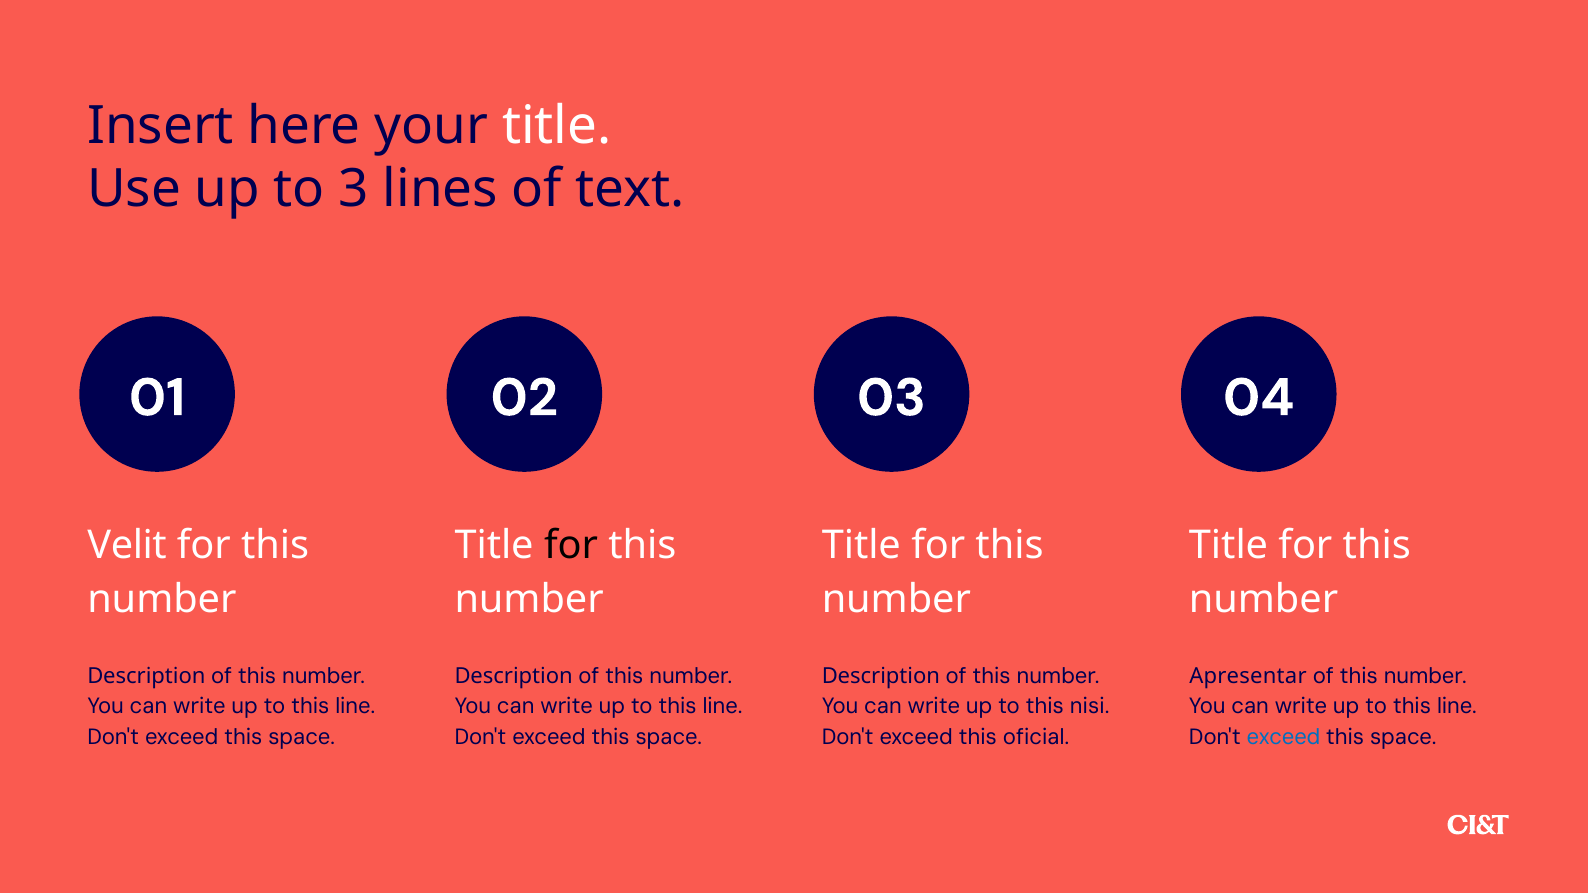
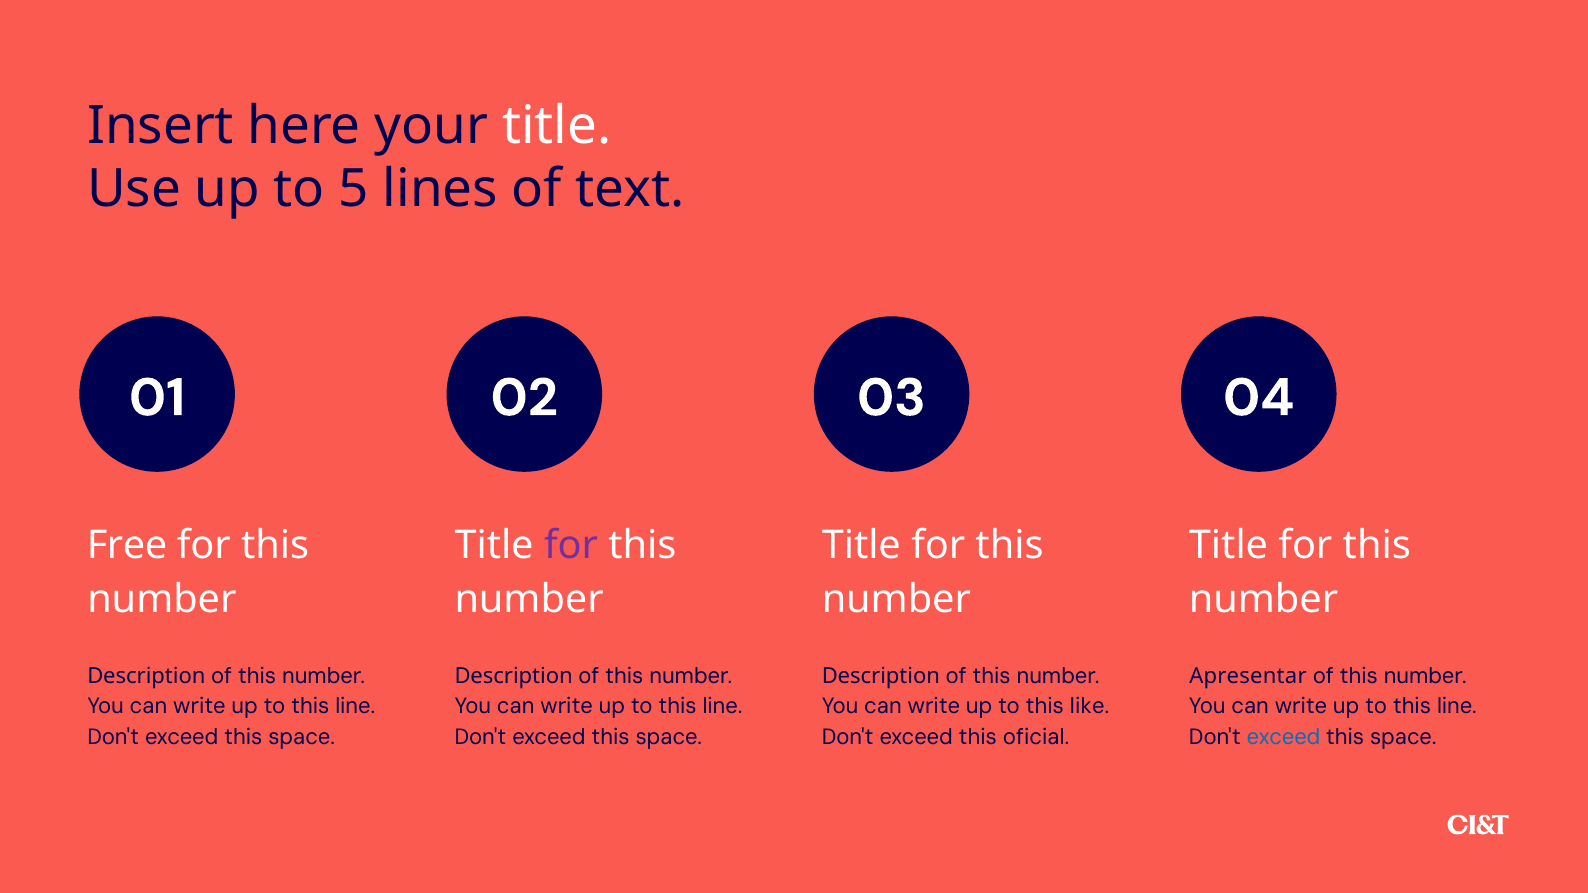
3: 3 -> 5 (354, 189)
Velit: Velit -> Free (127, 545)
for colour: black -> purple (571, 545)
nisi: nisi -> like (1090, 707)
